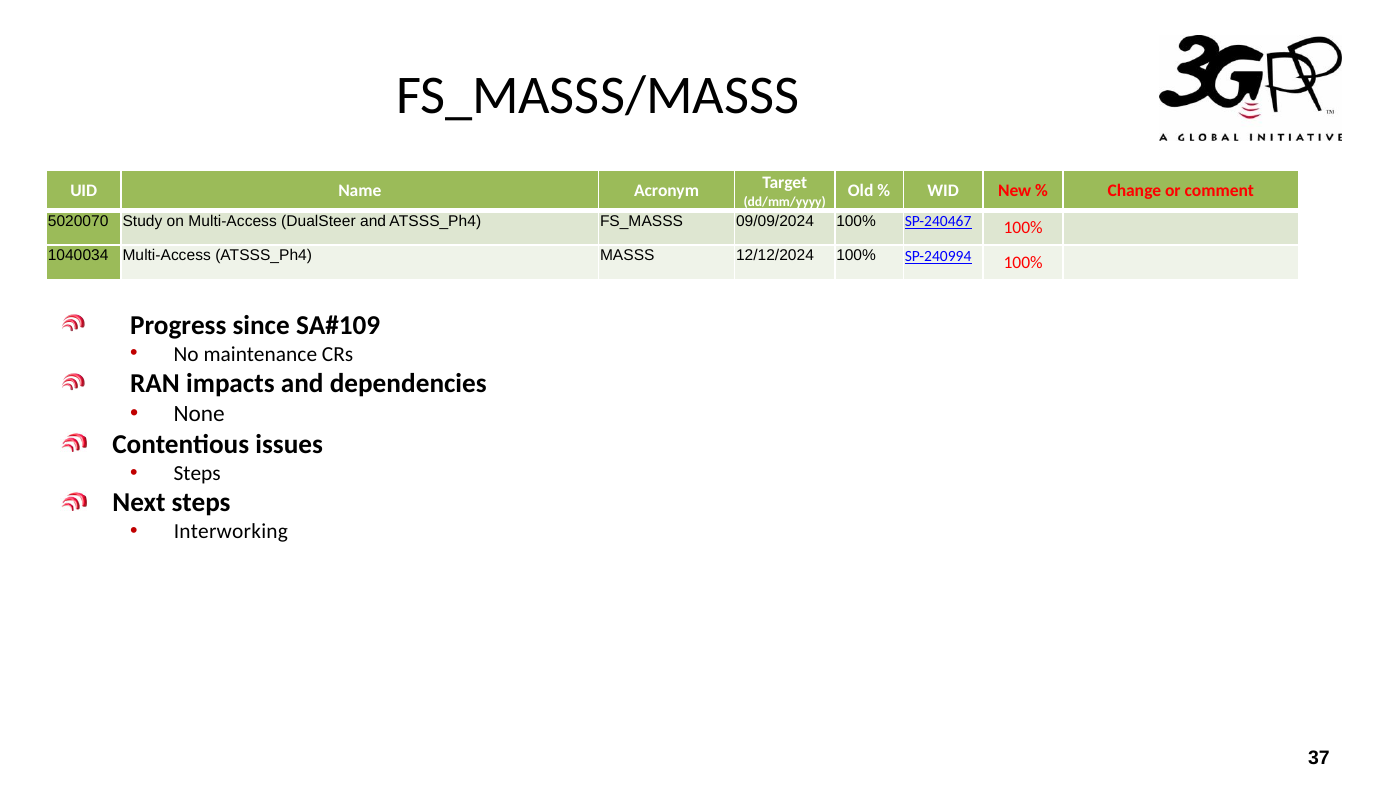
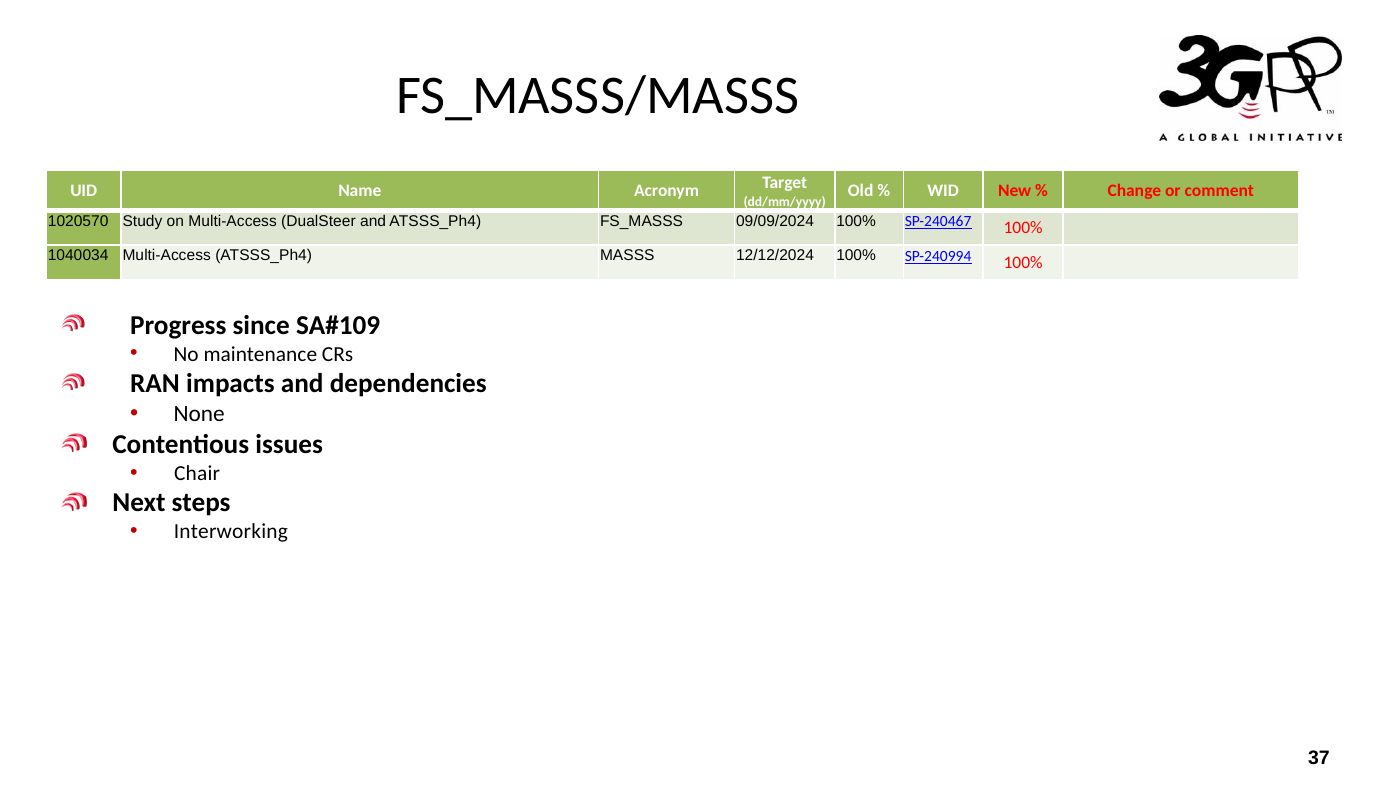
5020070: 5020070 -> 1020570 (78, 221)
Steps: Steps -> Chair (197, 473)
